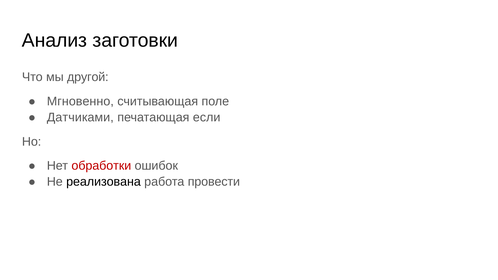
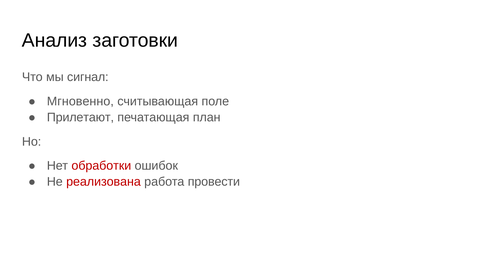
другой: другой -> сигнал (88, 77)
Датчиками: Датчиками -> Прилетают (80, 117)
если: если -> план (207, 117)
реализована colour: black -> red (104, 182)
